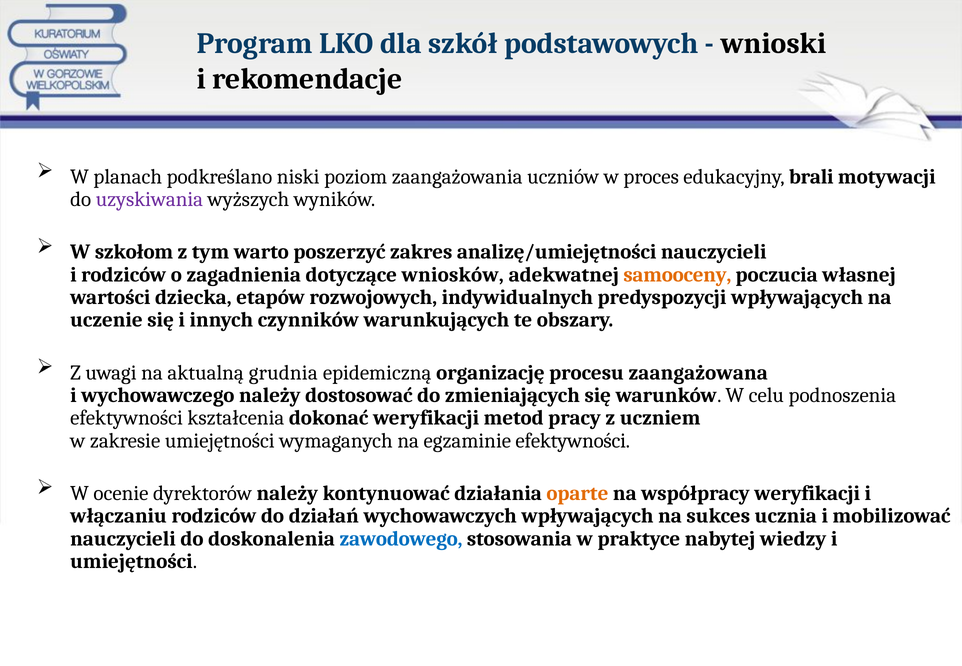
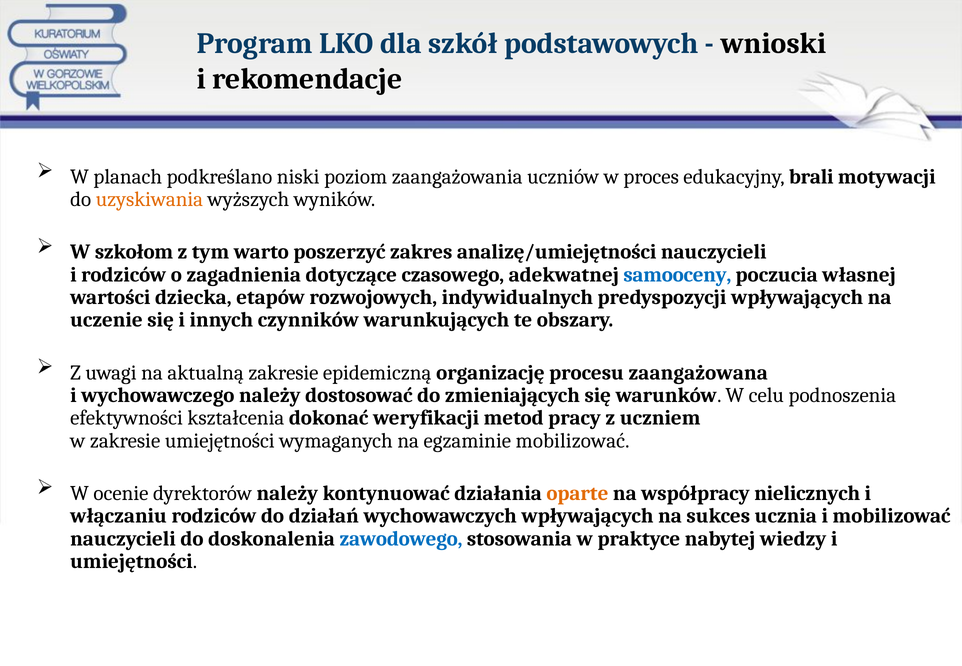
uzyskiwania colour: purple -> orange (149, 199)
wniosków: wniosków -> czasowego (453, 275)
samooceny colour: orange -> blue (677, 275)
aktualną grudnia: grudnia -> zakresie (283, 373)
egzaminie efektywności: efektywności -> mobilizować (573, 441)
współpracy weryfikacji: weryfikacji -> nielicznych (807, 493)
